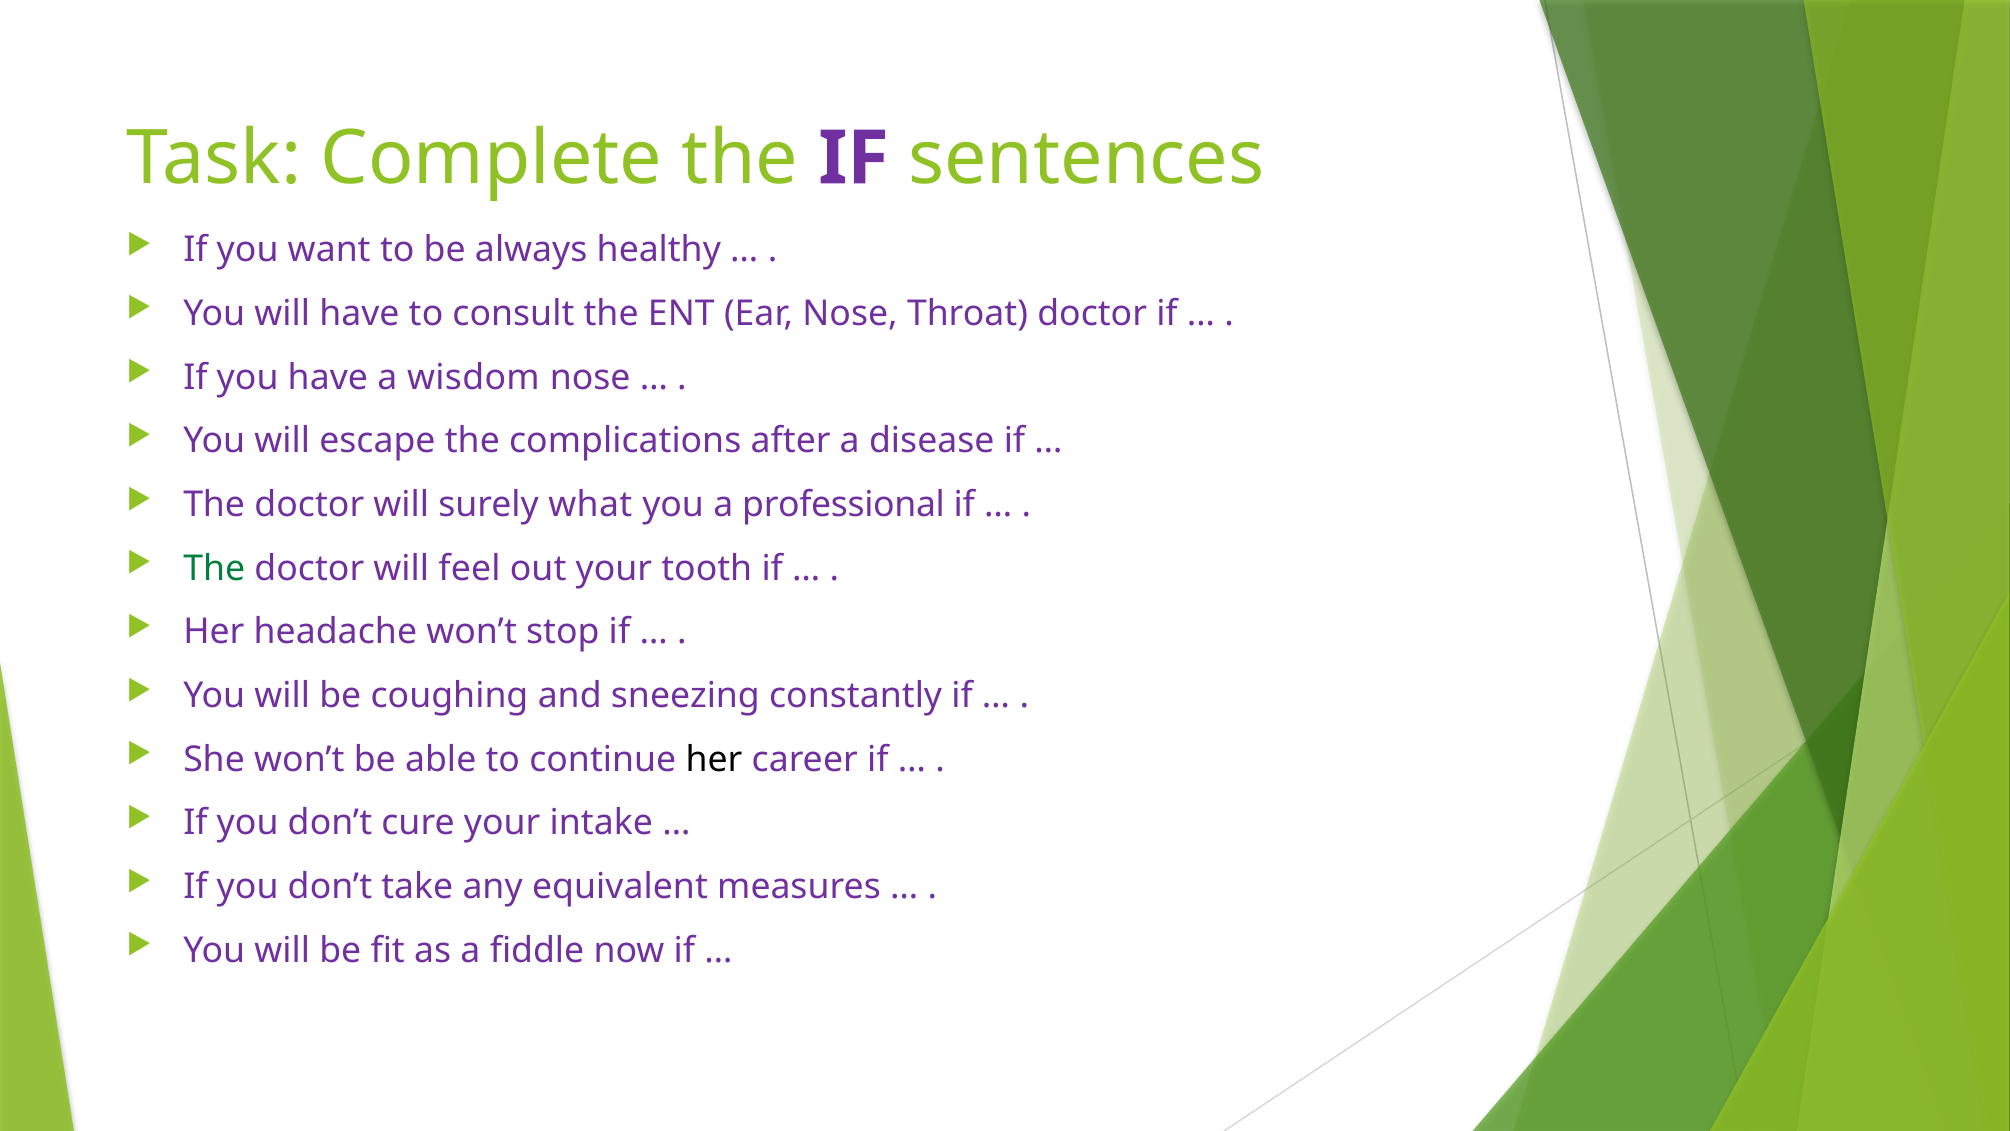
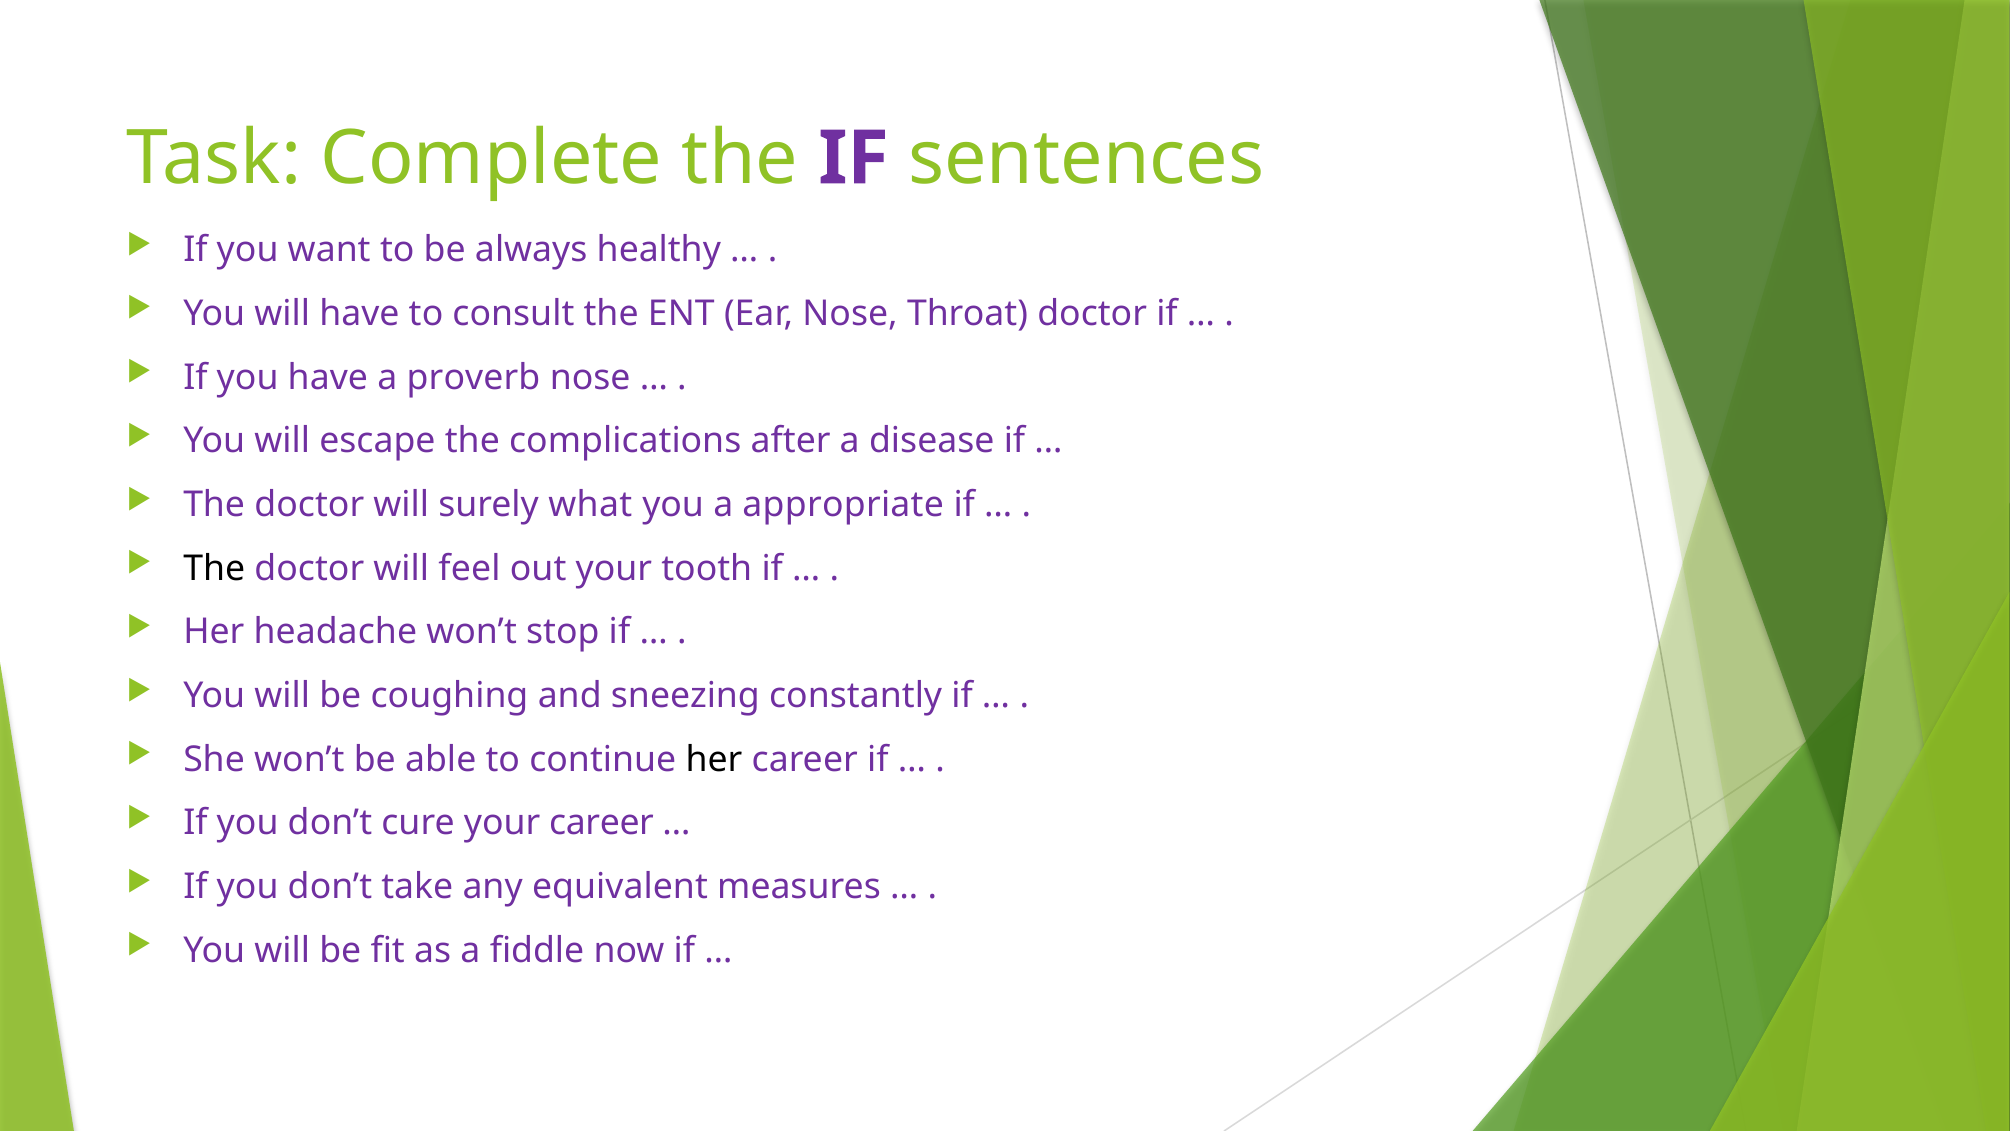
wisdom: wisdom -> proverb (474, 377)
professional: professional -> appropriate (843, 505)
The colour: green -> black (214, 568)
your intake: intake -> career (602, 823)
